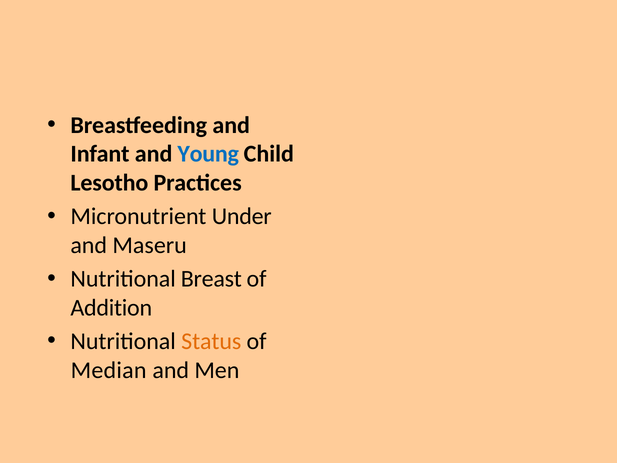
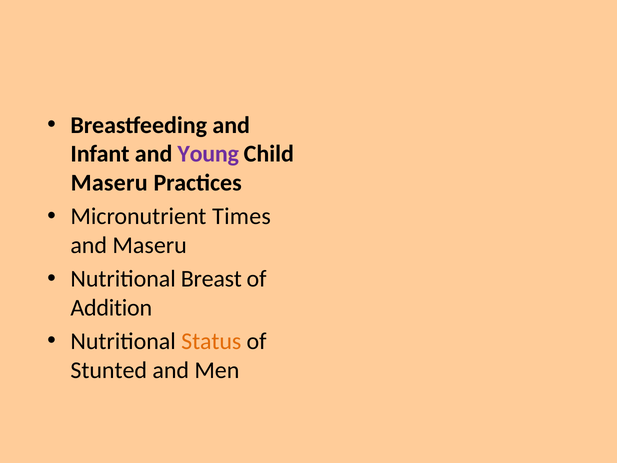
Young colour: blue -> purple (208, 154)
Lesotho: Lesotho -> Maseru (109, 183)
Under: Under -> Times (242, 216)
Median: Median -> Stunted (109, 370)
